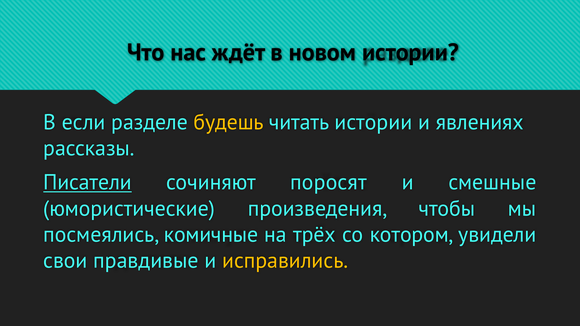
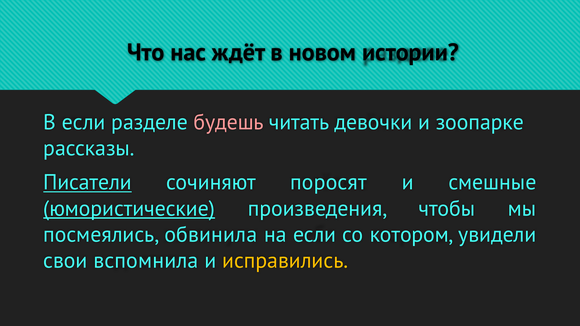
будешь colour: yellow -> pink (229, 122)
читать истории: истории -> девочки (373, 122)
явлениях: явлениях -> зоопарке (480, 122)
юмористические underline: none -> present (129, 209)
комичные: комичные -> обвинила (211, 235)
на трёх: трёх -> если (315, 235)
правдивые: правдивые -> вспомнила (146, 261)
